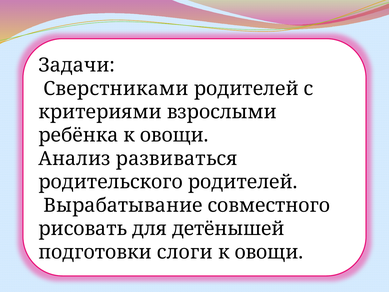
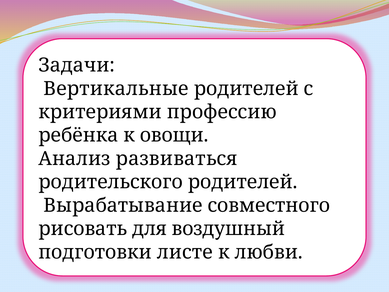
Сверстниками: Сверстниками -> Вертикальные (116, 89)
взрослыми: взрослыми -> профессию (222, 112)
детёнышей: детёнышей -> воздушный (228, 229)
слоги: слоги -> листе (185, 252)
овощи: овощи -> любви (269, 252)
